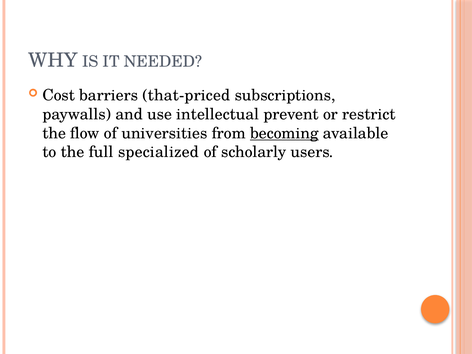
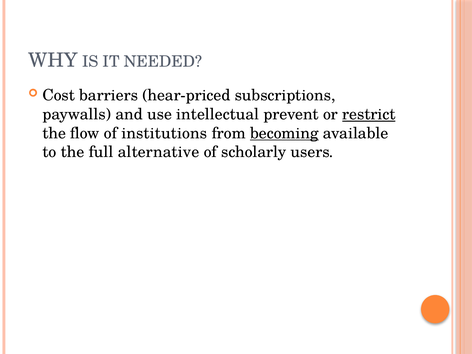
that-priced: that-priced -> hear-priced (186, 95)
restrict underline: none -> present (369, 114)
universities: universities -> institutions (164, 133)
specialized: specialized -> alternative (159, 152)
